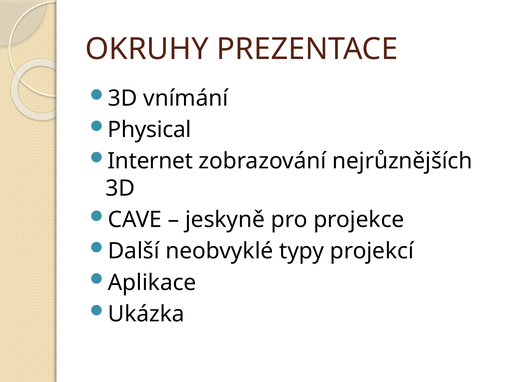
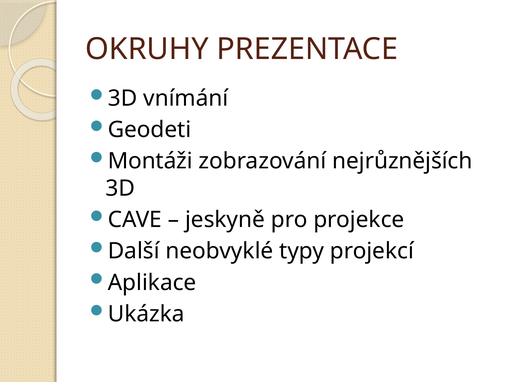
Physical: Physical -> Geodeti (149, 130)
Internet: Internet -> Montáži (150, 161)
